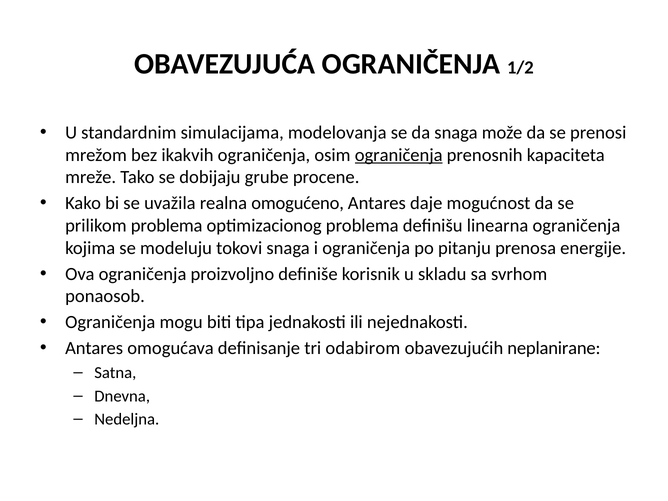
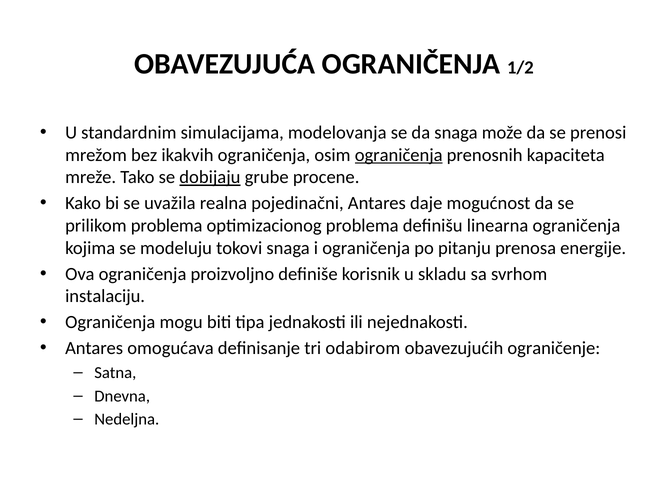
dobijaju underline: none -> present (210, 177)
omogućeno: omogućeno -> pojedinačni (298, 203)
ponaosob: ponaosob -> instalaciju (105, 296)
neplanirane: neplanirane -> ograničenje (554, 348)
